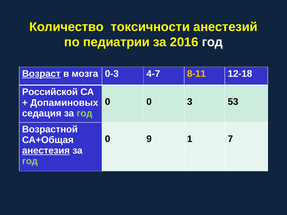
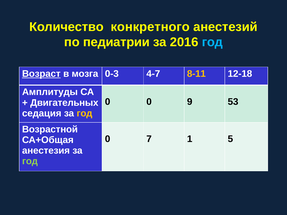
токсичности: токсичности -> конкретного (150, 27)
год colour: white -> light blue (212, 42)
Российской: Российской -> Амплитуды (50, 92)
3: 3 -> 9 (190, 102)
Допаминовых: Допаминовых -> Двигательных (64, 103)
год colour: light green -> yellow (85, 113)
9: 9 -> 7 (149, 139)
7: 7 -> 5 (230, 139)
анестезия underline: present -> none (46, 151)
